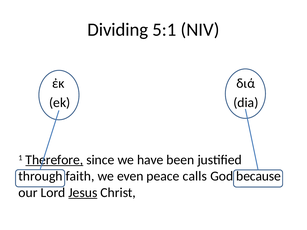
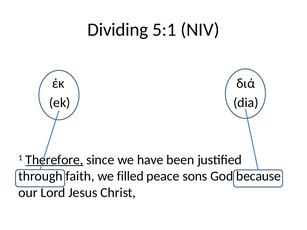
even: even -> filled (130, 176)
calls: calls -> sons (195, 176)
Jesus underline: present -> none (83, 193)
